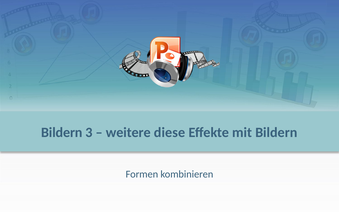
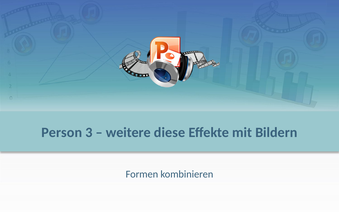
Bildern: Bildern -> Person (62, 132)
